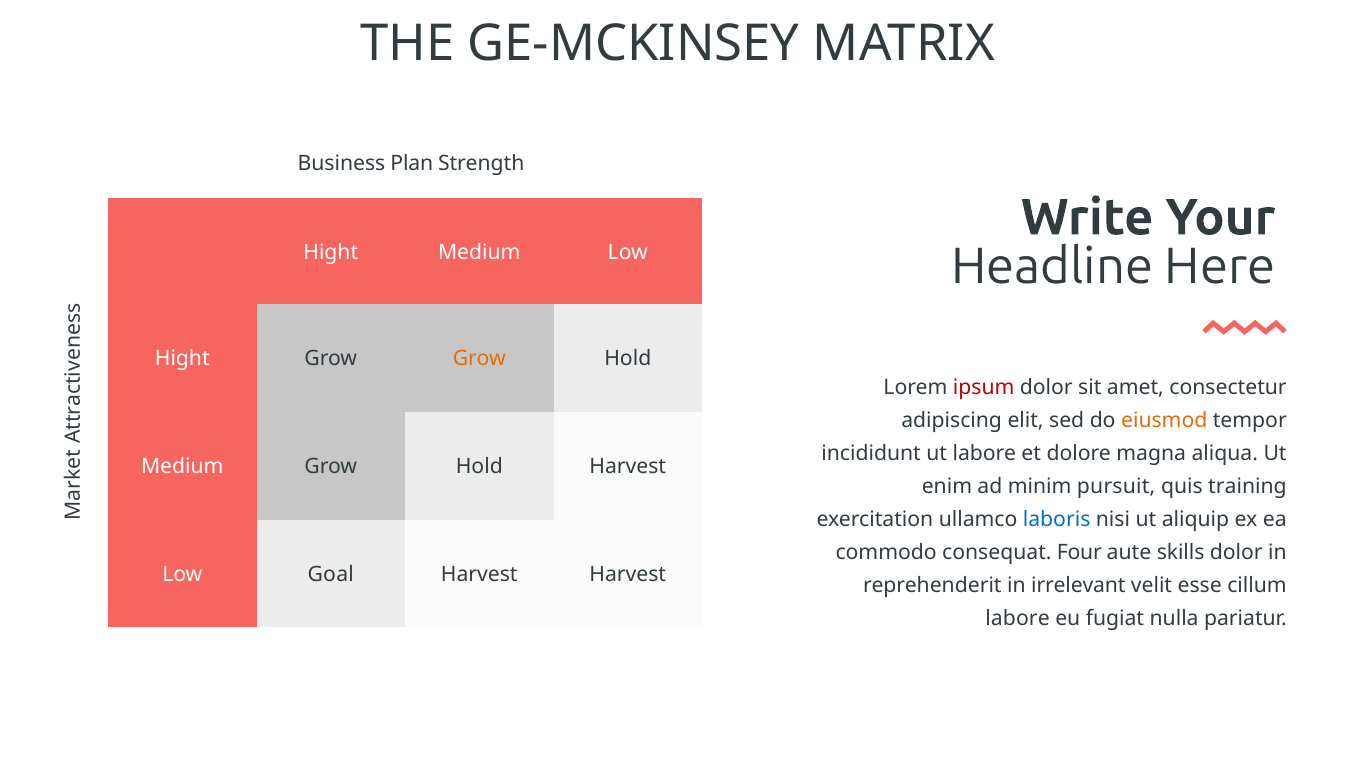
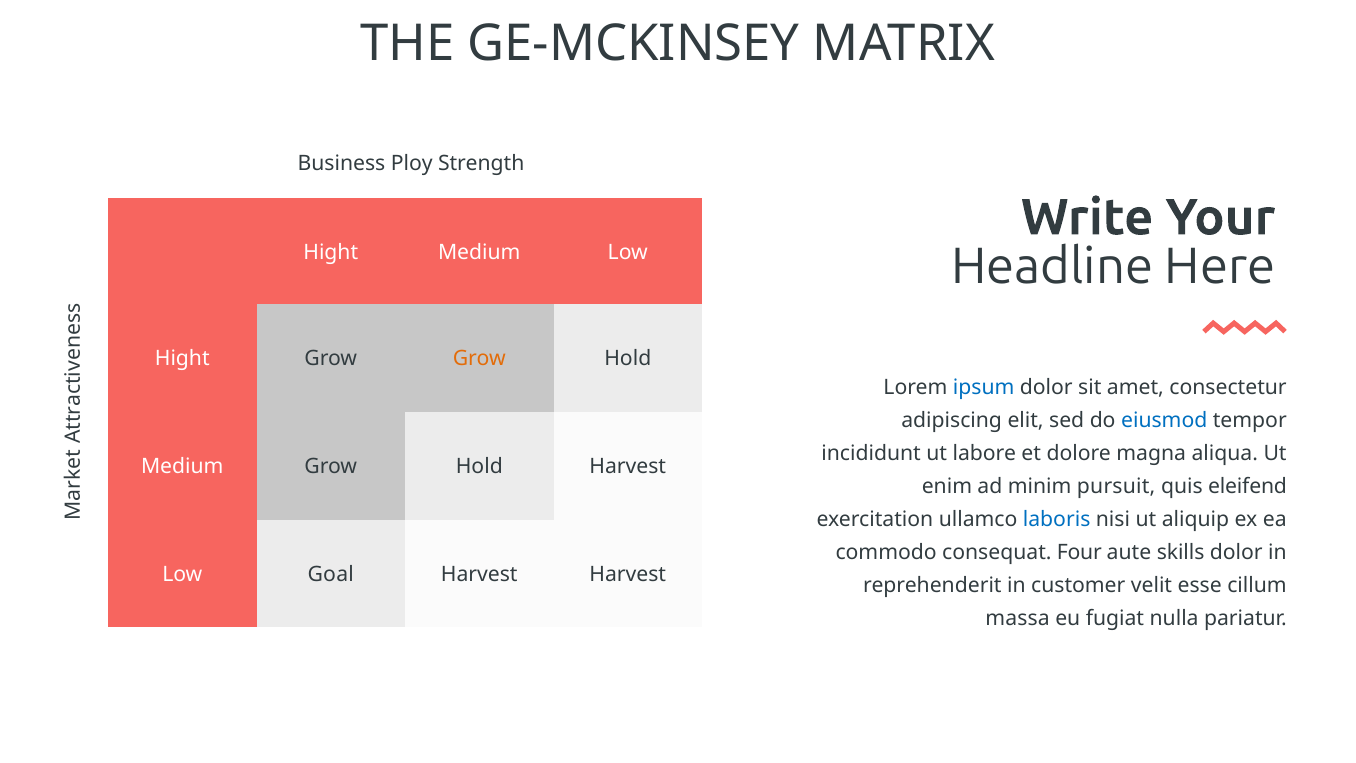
Plan: Plan -> Ploy (412, 163)
ipsum colour: red -> blue (984, 387)
eiusmod colour: orange -> blue (1164, 420)
training: training -> eleifend (1248, 487)
irrelevant: irrelevant -> customer (1078, 586)
labore: labore -> massa (1018, 619)
